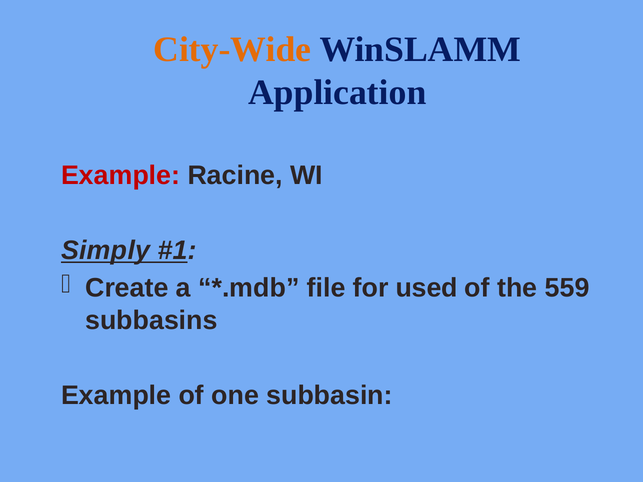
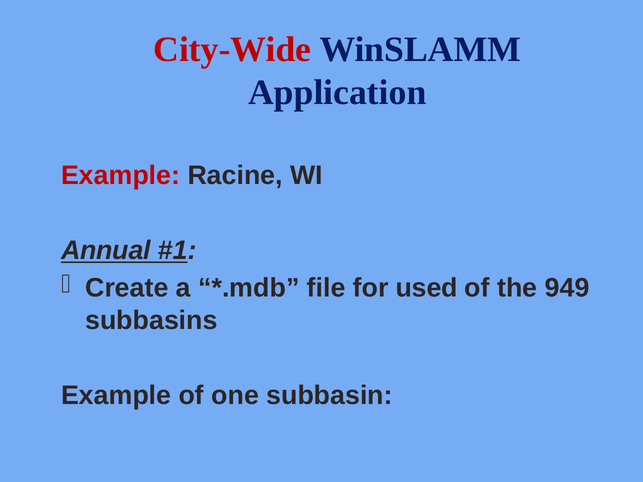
City-Wide colour: orange -> red (232, 49)
Simply: Simply -> Annual (106, 251)
559: 559 -> 949 (567, 288)
